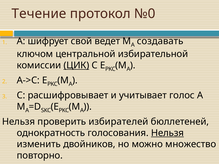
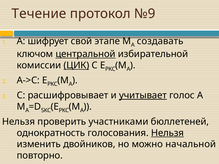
№0: №0 -> №9 (145, 14)
ведет: ведет -> этапе (107, 41)
центральной underline: none -> present (86, 54)
учитывает underline: none -> present (143, 95)
избирателей: избирателей -> участниками (118, 122)
множество: множество -> начальной (191, 144)
